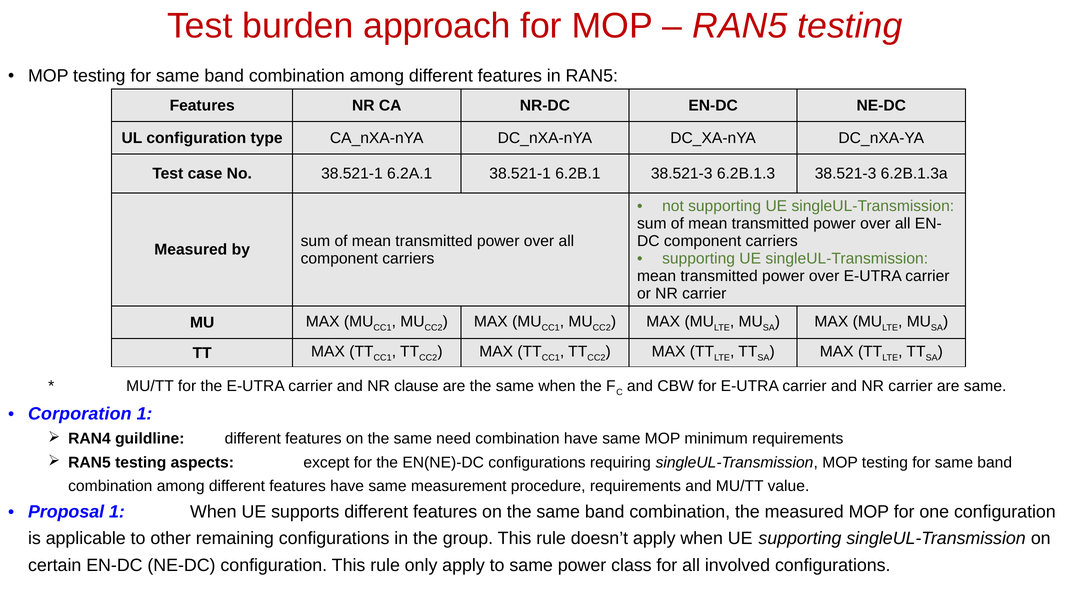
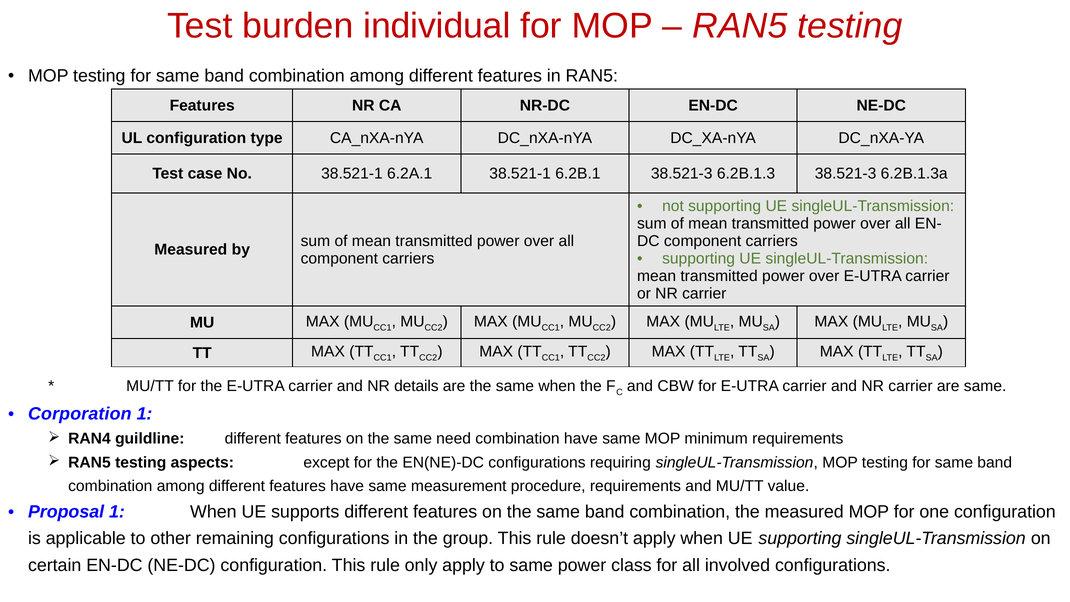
approach: approach -> individual (437, 26)
clause: clause -> details (416, 386)
